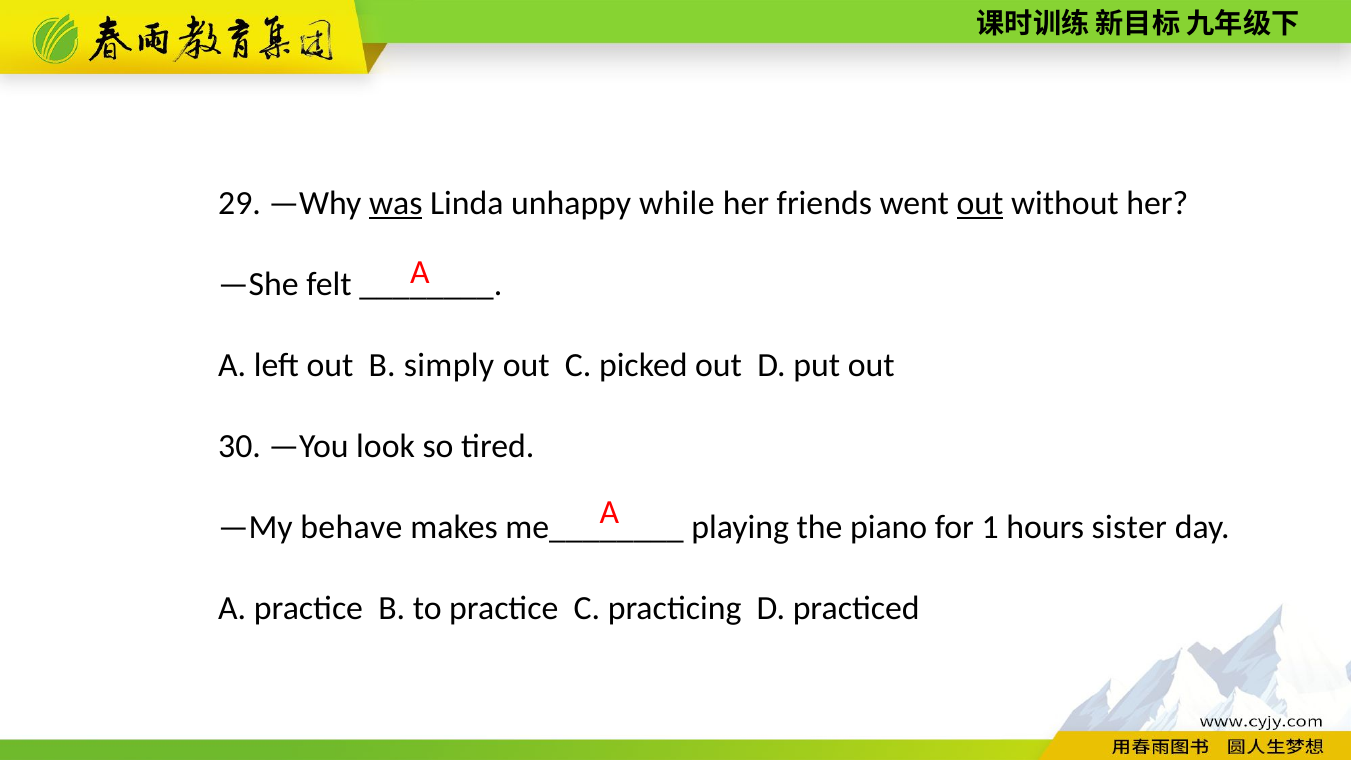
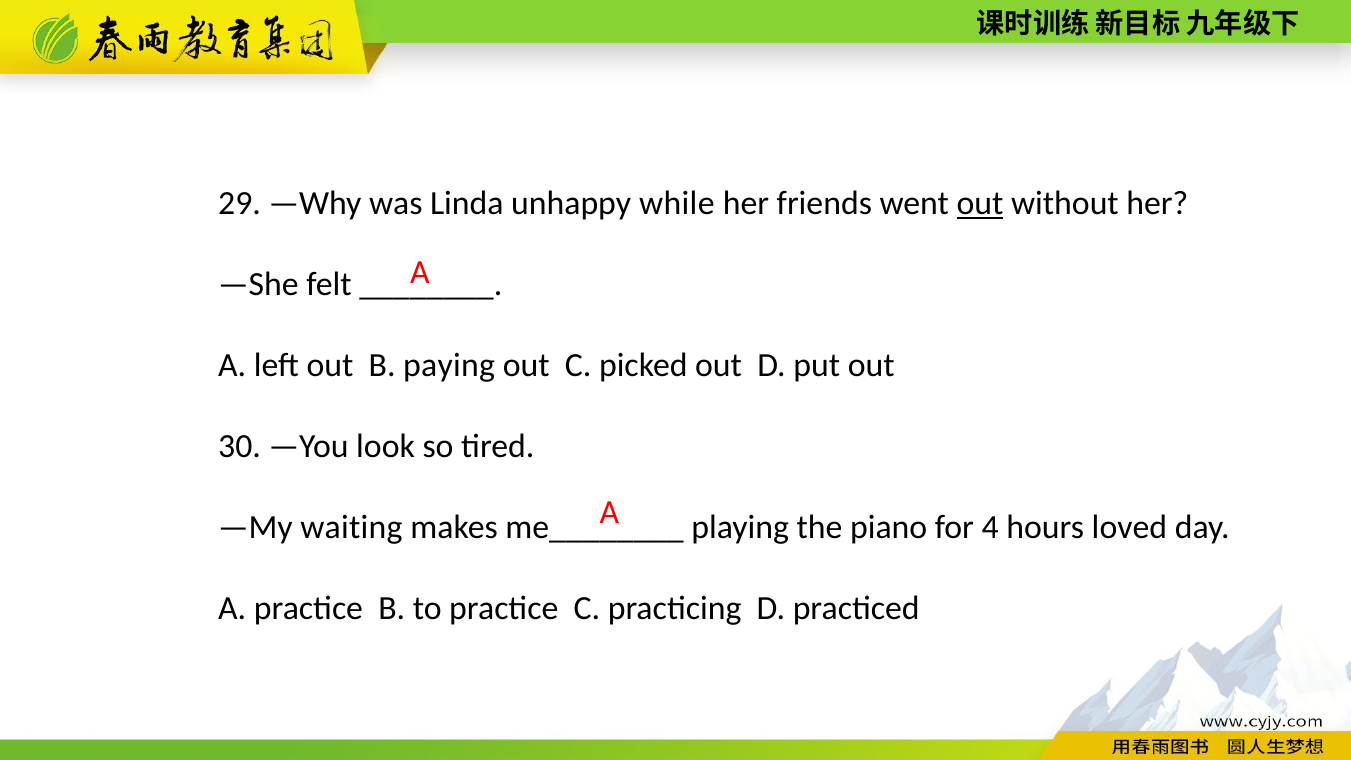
was underline: present -> none (396, 203)
simply: simply -> paying (449, 365)
behave: behave -> waiting (351, 527)
1: 1 -> 4 (990, 527)
sister: sister -> loved (1129, 527)
